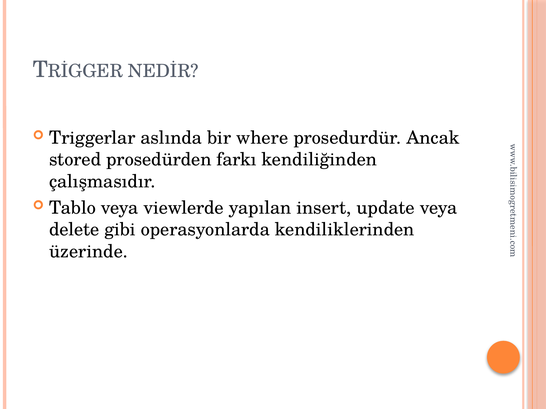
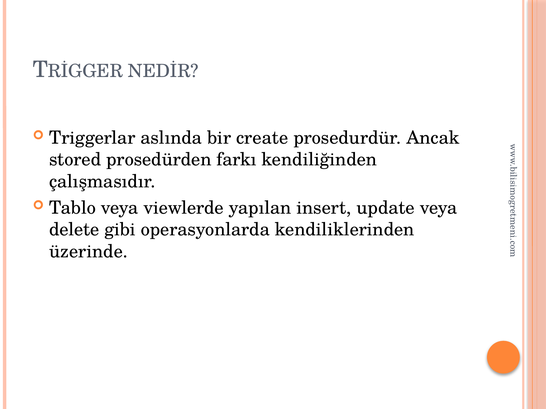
where: where -> create (262, 138)
